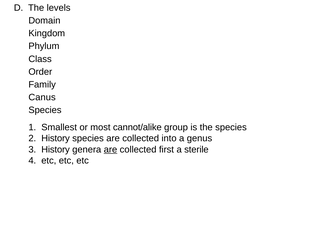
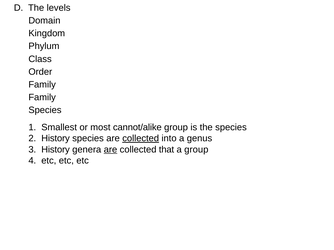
Canus: Canus -> Family (42, 98)
collected underline: none -> present (141, 139)
first: first -> that (167, 150)
a sterile: sterile -> group (196, 150)
